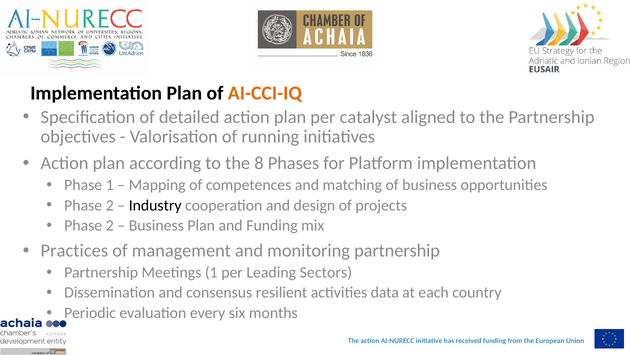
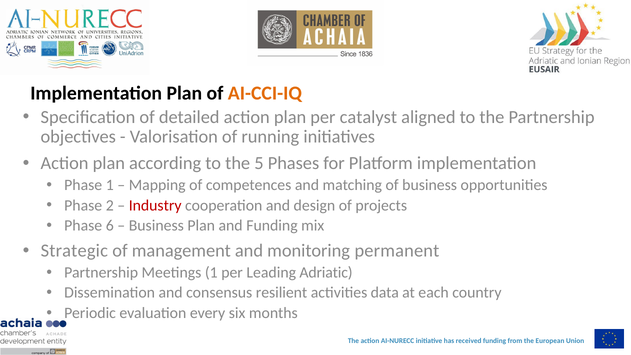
8: 8 -> 5 (259, 163)
Industry colour: black -> red (155, 205)
2: 2 -> 6 (110, 226)
Practices: Practices -> Strategic (74, 251)
monitoring partnership: partnership -> permanent (397, 251)
Sectors: Sectors -> Adriatic (326, 272)
